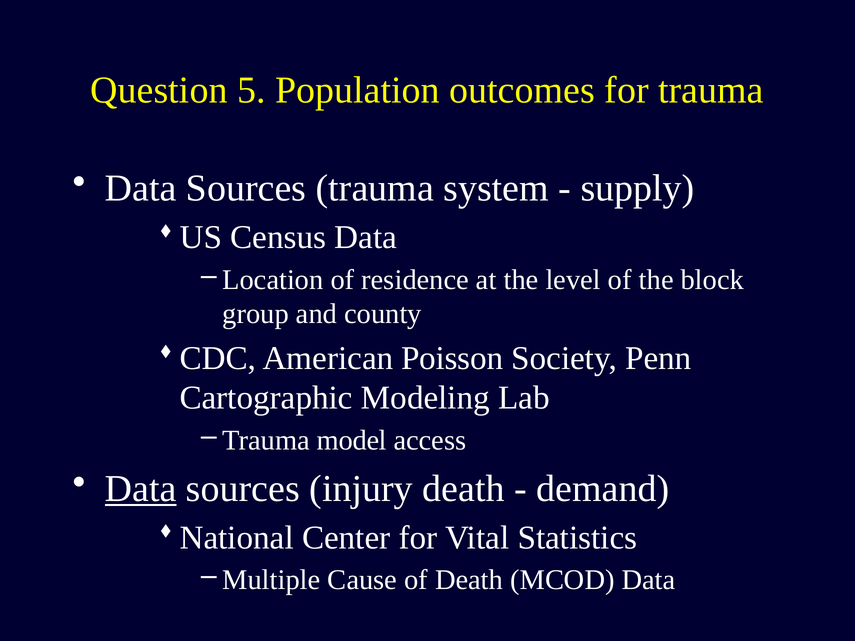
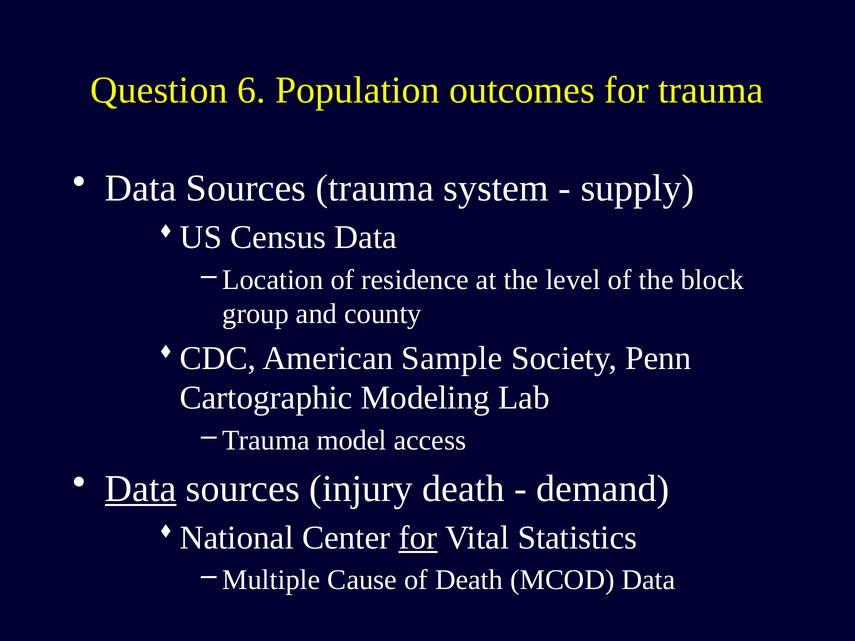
5: 5 -> 6 (251, 90)
Poisson: Poisson -> Sample (452, 358)
for underline: none -> present (418, 538)
